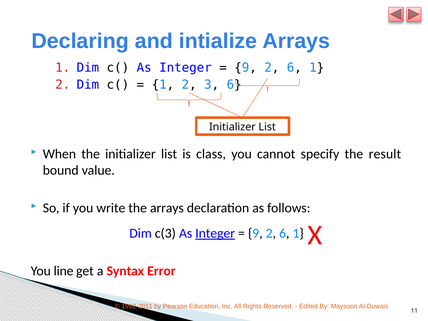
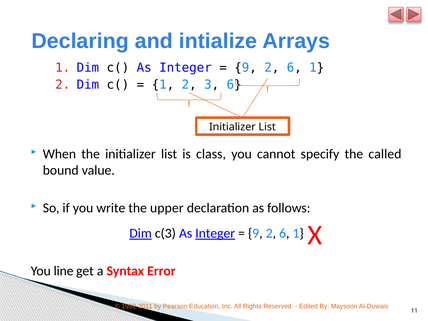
result: result -> called (385, 154)
the arrays: arrays -> upper (167, 208)
Dim underline: none -> present (141, 233)
